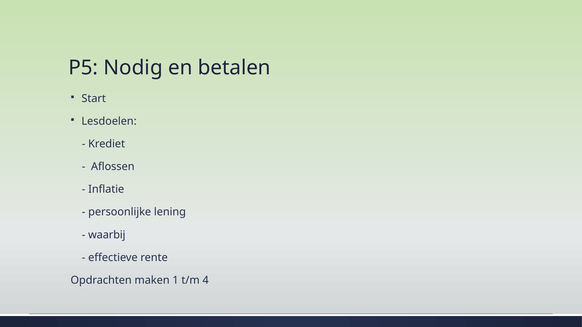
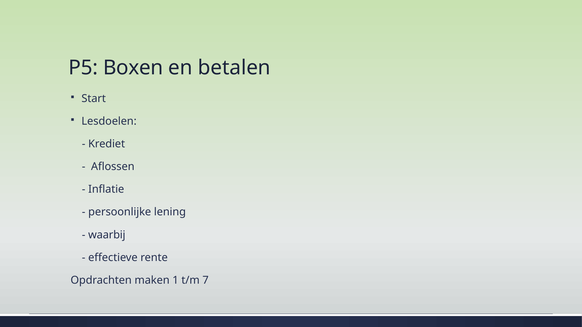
Nodig: Nodig -> Boxen (133, 68)
4: 4 -> 7 (206, 280)
